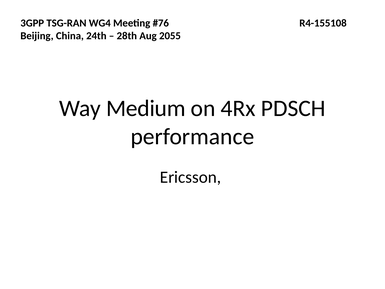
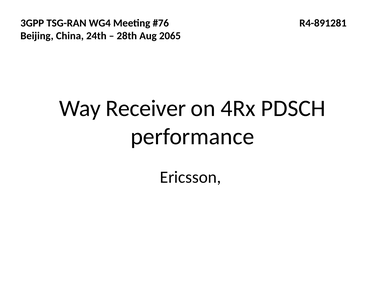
R4-155108: R4-155108 -> R4-891281 (323, 23)
2055: 2055 -> 2065 (170, 36)
Medium: Medium -> Receiver (146, 108)
